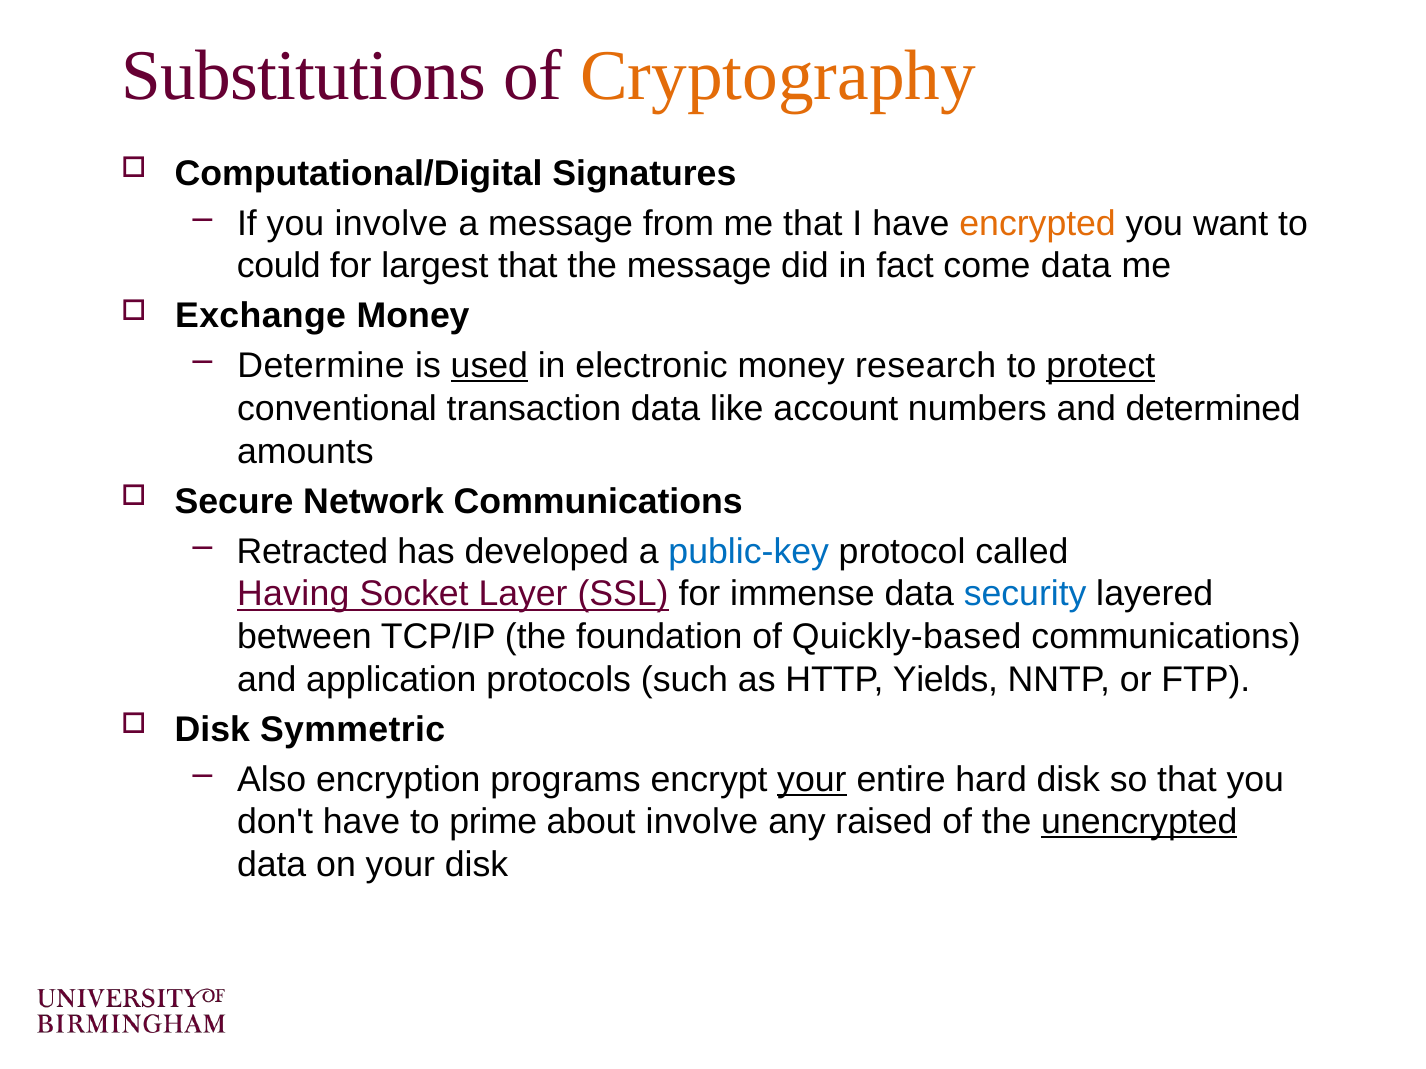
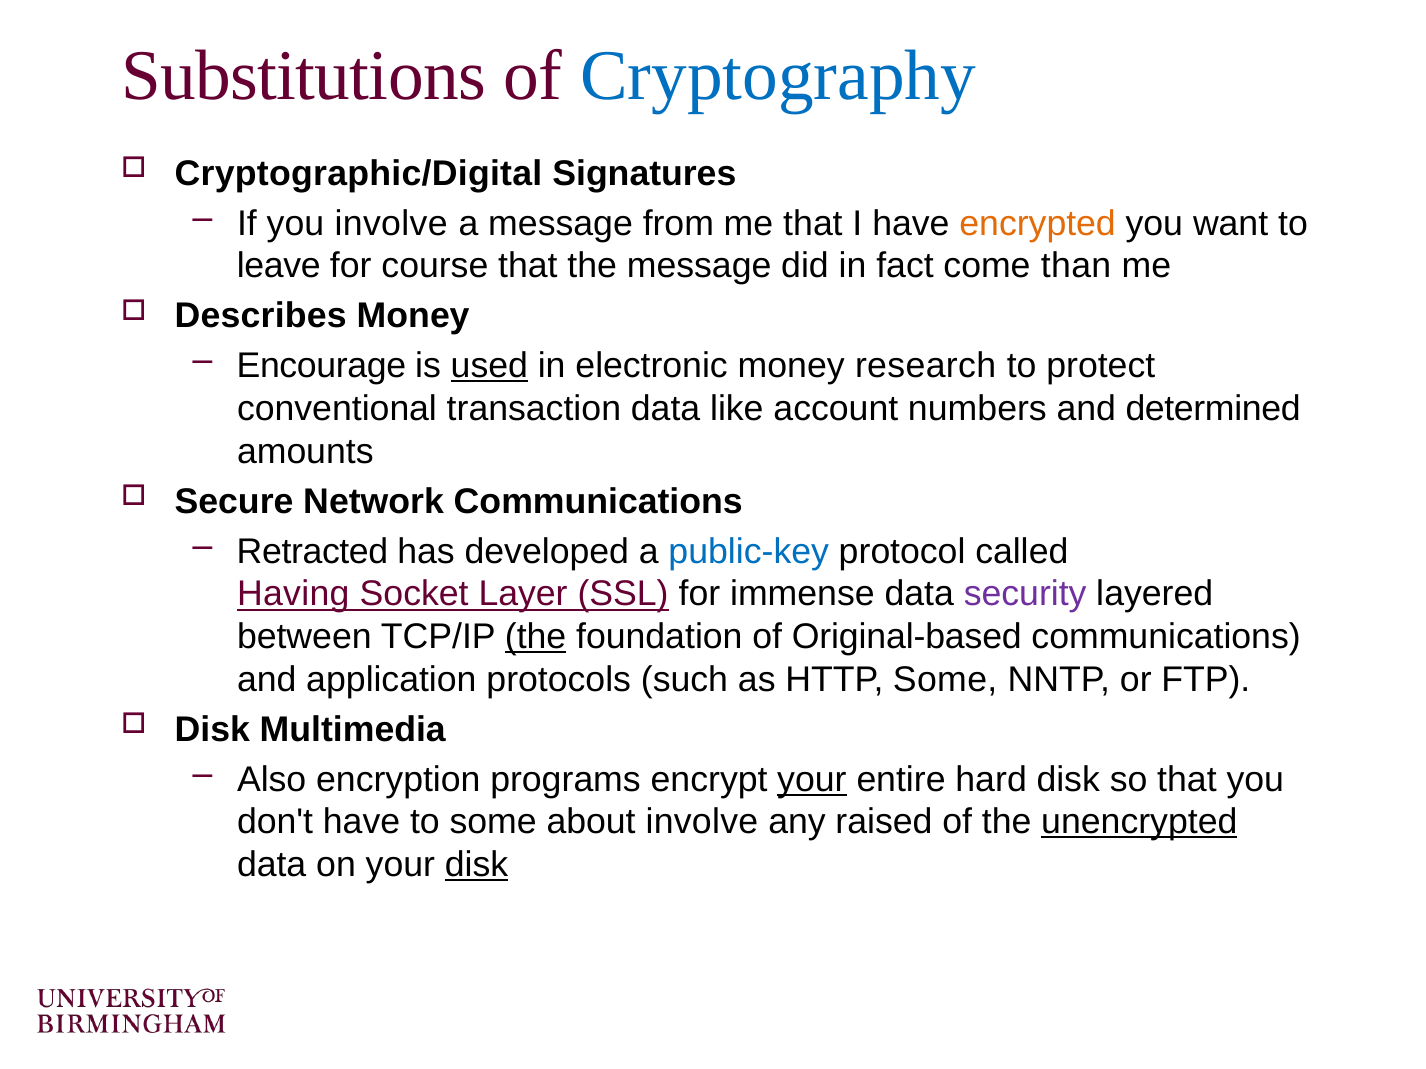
Cryptography colour: orange -> blue (778, 76)
Computational/Digital: Computational/Digital -> Cryptographic/Digital (359, 174)
could: could -> leave (279, 266)
largest: largest -> course (435, 266)
come data: data -> than (1076, 266)
Exchange: Exchange -> Describes (261, 316)
Determine: Determine -> Encourage (321, 366)
protect underline: present -> none (1101, 366)
security colour: blue -> purple (1025, 594)
the underline: none -> present (536, 637)
Quickly-based: Quickly-based -> Original-based (907, 637)
HTTP Yields: Yields -> Some (945, 680)
Symmetric: Symmetric -> Multimedia (353, 730)
to prime: prime -> some (493, 822)
disk underline: none -> present (476, 865)
